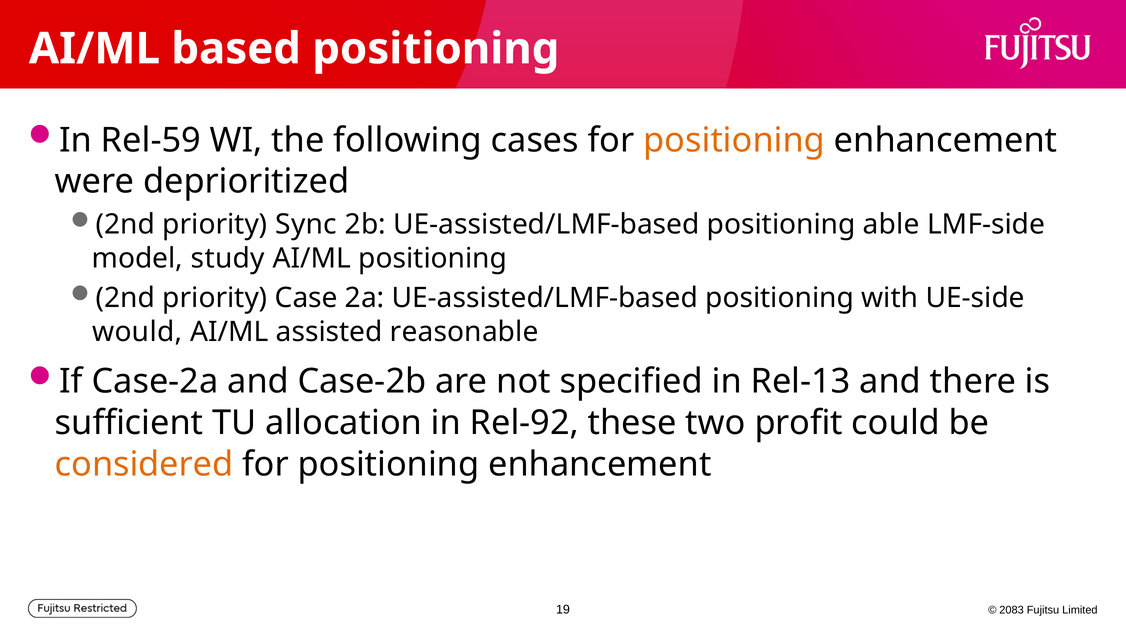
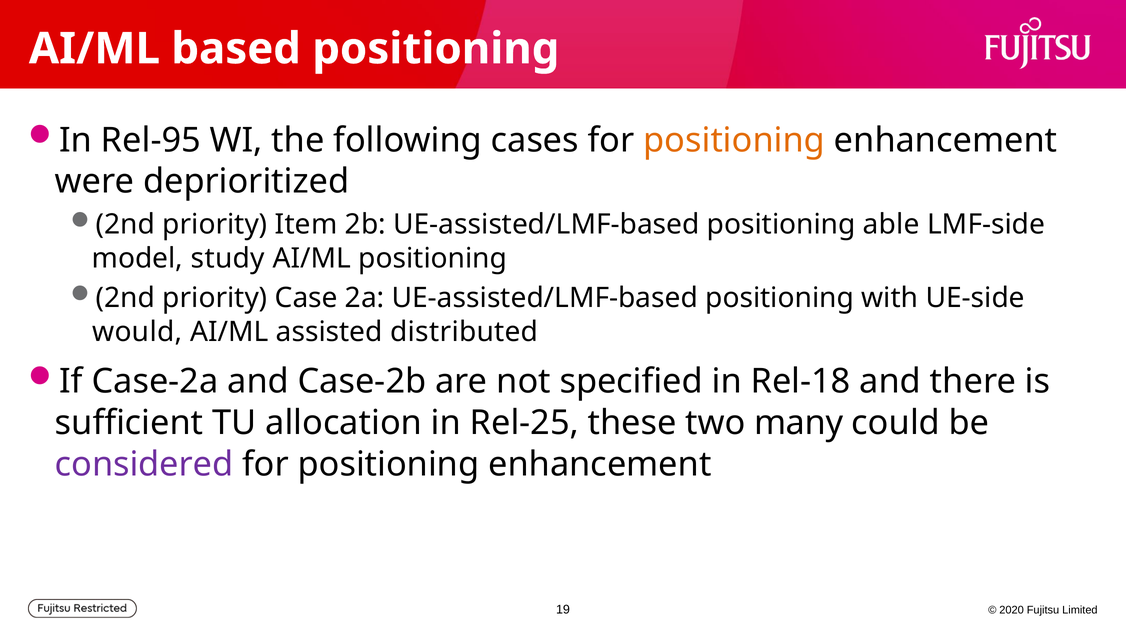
Rel-59: Rel-59 -> Rel-95 (151, 140)
Sync: Sync -> Item (306, 224)
reasonable: reasonable -> distributed (464, 332)
Rel-13: Rel-13 -> Rel-18 (801, 381)
Rel-92: Rel-92 -> Rel-25 (524, 423)
profit: profit -> many (799, 423)
considered colour: orange -> purple (144, 464)
2083: 2083 -> 2020 (1012, 609)
